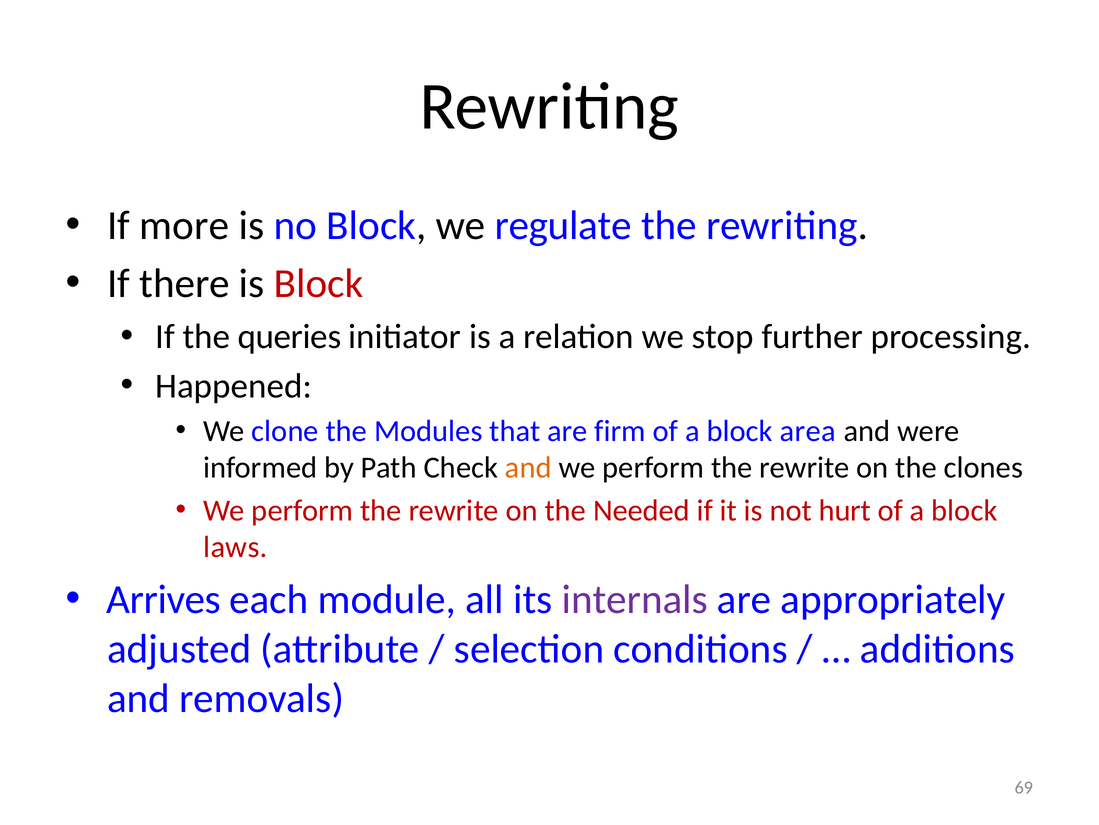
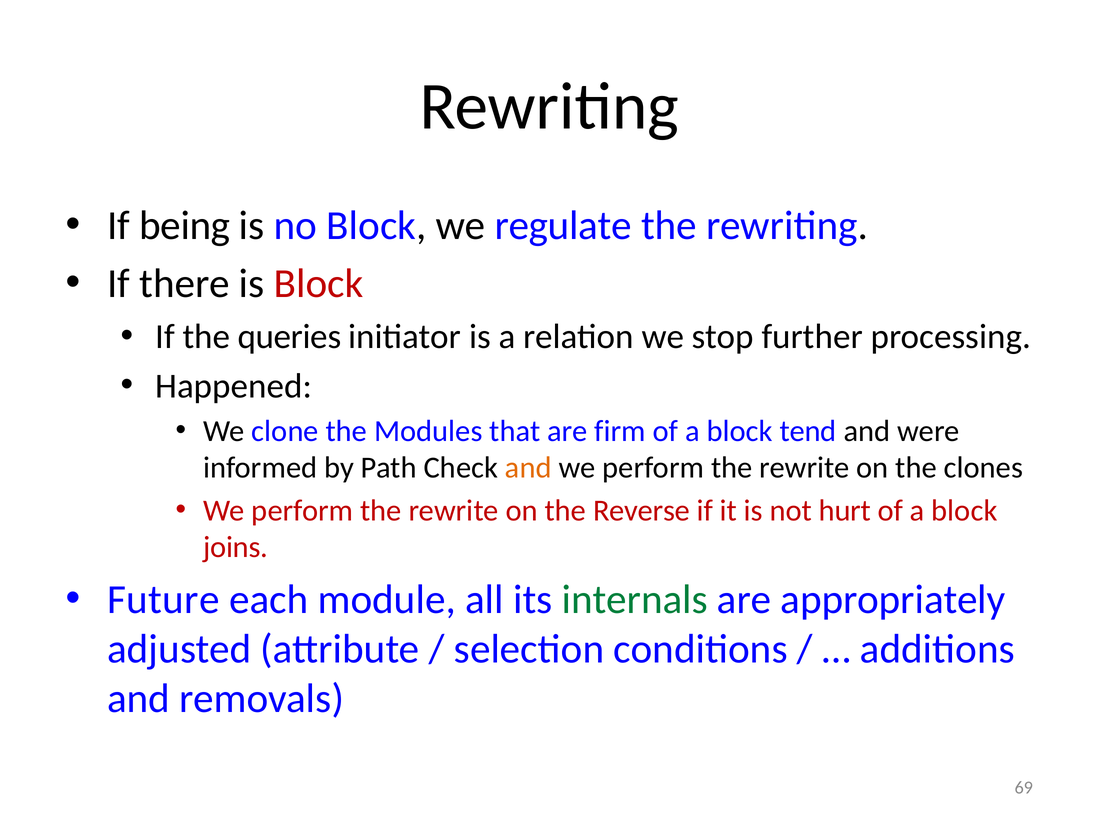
more: more -> being (185, 225)
area: area -> tend (808, 431)
Needed: Needed -> Reverse (641, 510)
laws: laws -> joins (236, 547)
Arrives: Arrives -> Future (163, 599)
internals colour: purple -> green (635, 599)
